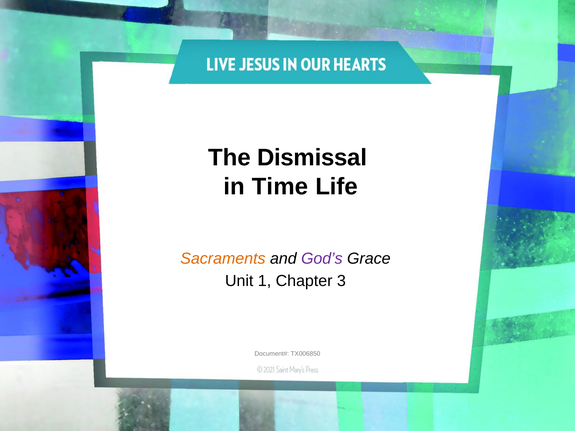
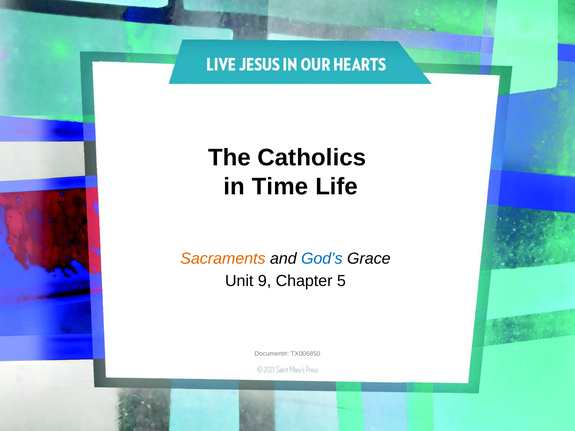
Dismissal: Dismissal -> Catholics (312, 158)
God’s colour: purple -> blue (322, 259)
1: 1 -> 9 (265, 281)
3: 3 -> 5 (341, 281)
